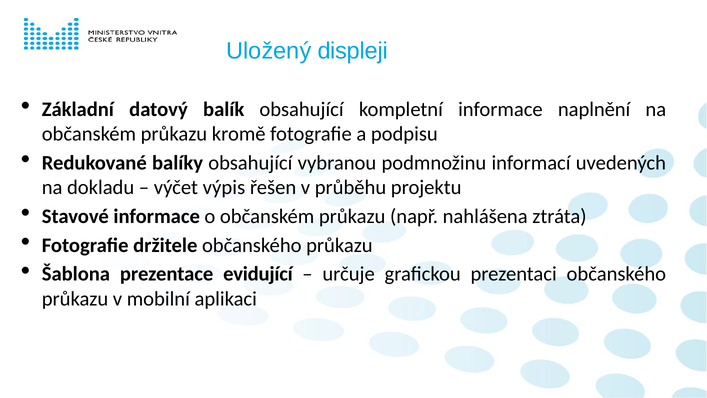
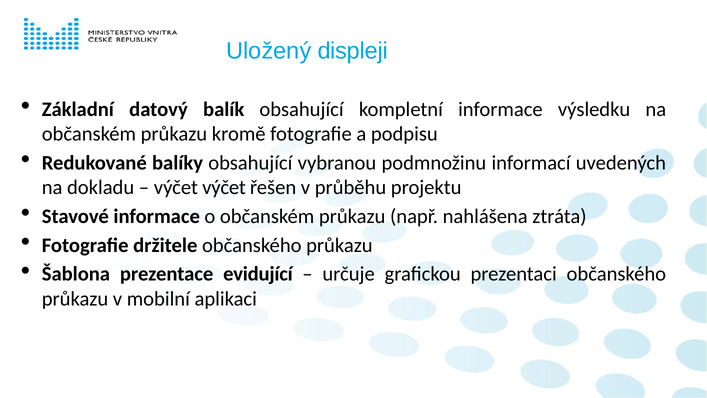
naplnění: naplnění -> výsledku (594, 109)
výčet výpis: výpis -> výčet (224, 187)
